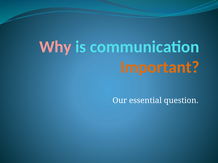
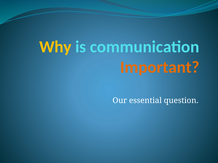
Why colour: pink -> yellow (55, 47)
